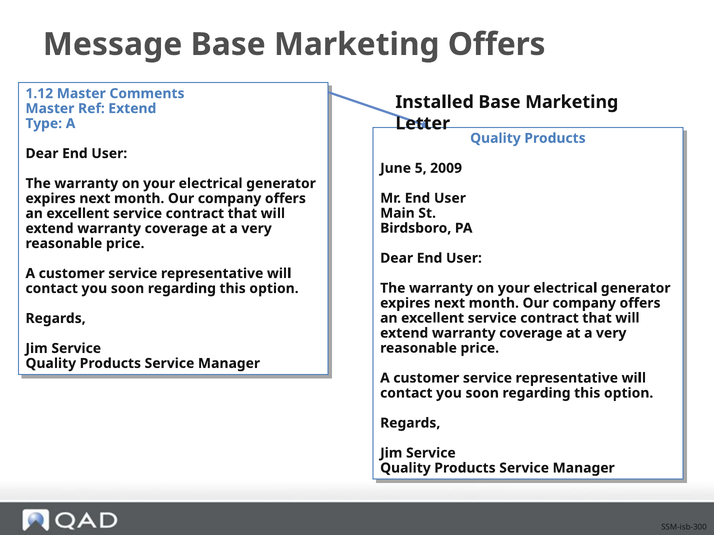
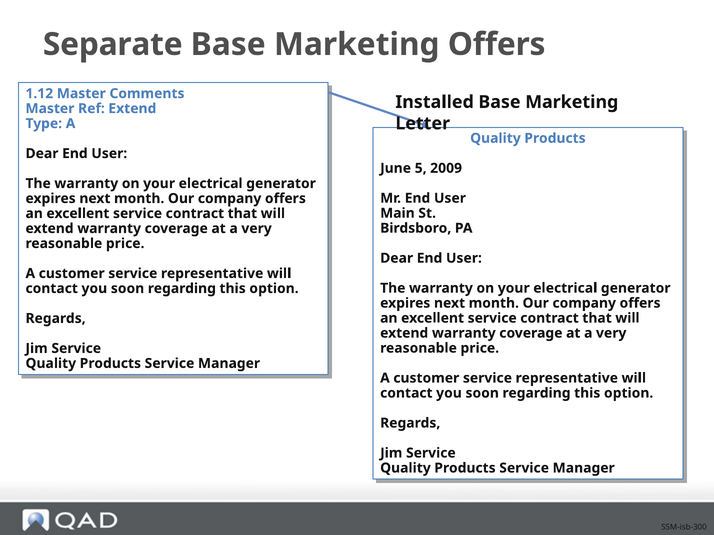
Message: Message -> Separate (113, 44)
